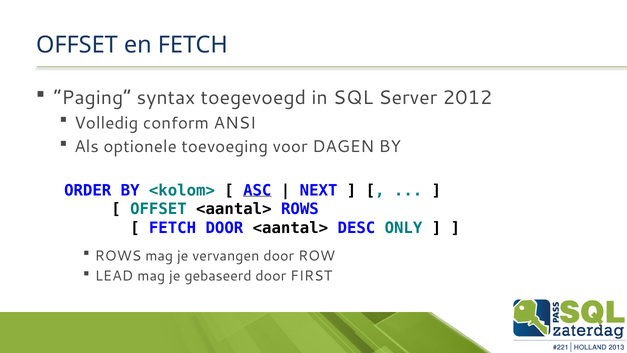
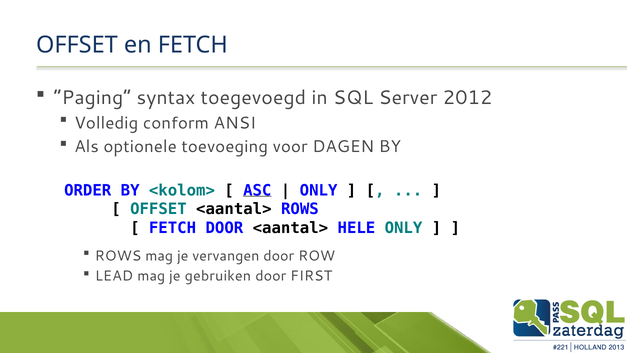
NEXT: NEXT -> ONLY (319, 190)
DESC: DESC -> HELE (356, 228)
gebaseerd: gebaseerd -> gebruiken (218, 276)
